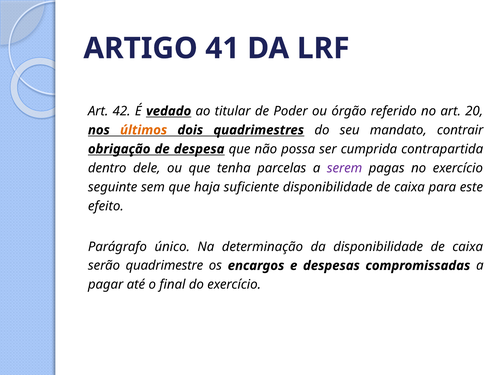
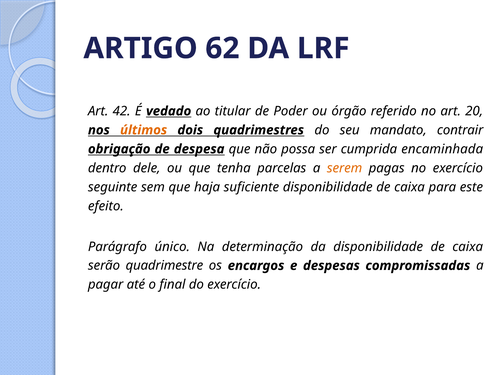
41: 41 -> 62 (222, 48)
contrapartida: contrapartida -> encaminhada (442, 149)
serem colour: purple -> orange (345, 168)
